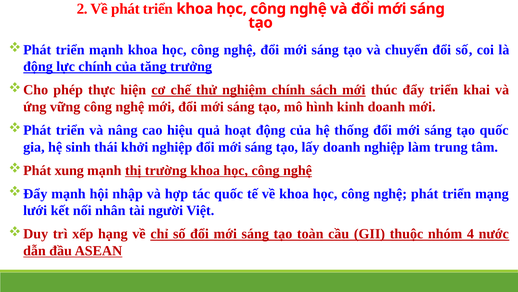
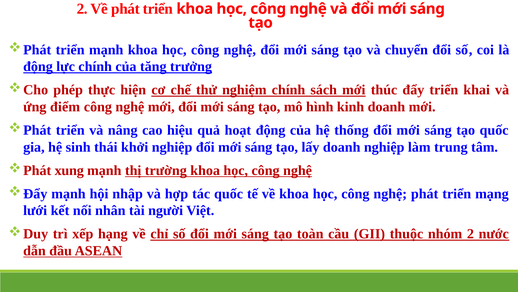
vững: vững -> điểm (65, 107)
nhóm 4: 4 -> 2 (470, 234)
